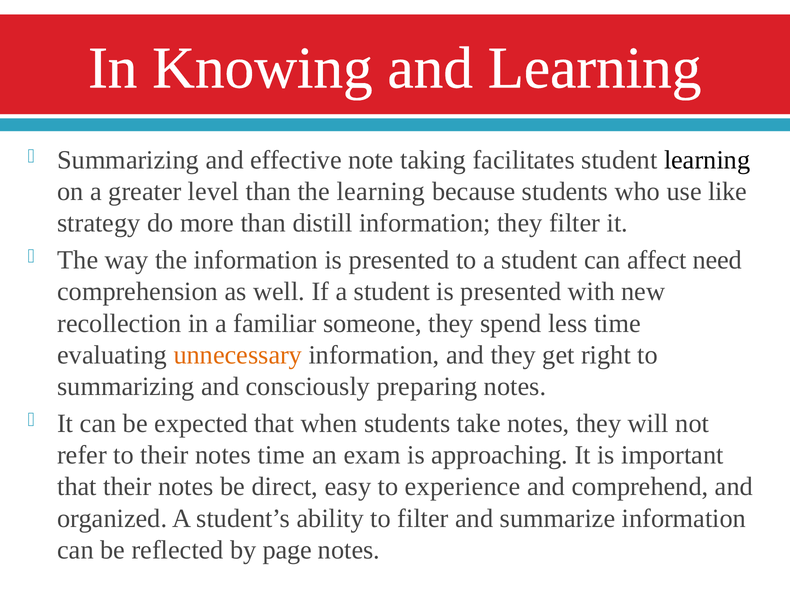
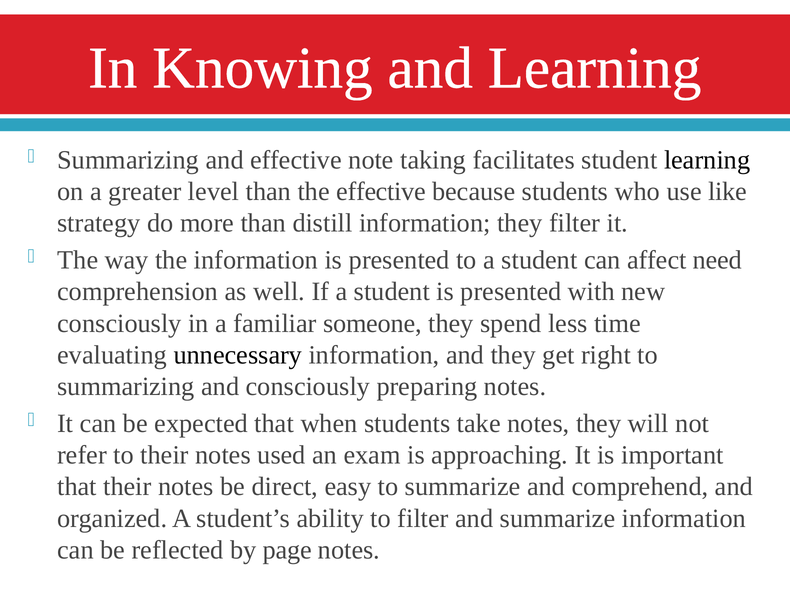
the learning: learning -> effective (381, 191)
recollection: recollection -> consciously (119, 323)
unnecessary colour: orange -> black (238, 355)
notes time: time -> used (281, 455)
to experience: experience -> summarize (463, 486)
